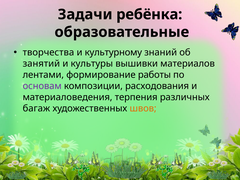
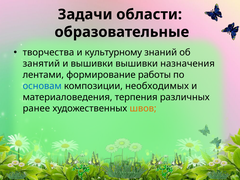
ребёнка: ребёнка -> области (149, 14)
и культуры: культуры -> вышивки (92, 64)
материалов: материалов -> назначения (188, 64)
основам colour: purple -> blue (42, 86)
расходования: расходования -> необходимых (157, 86)
багаж: багаж -> ранее (36, 108)
